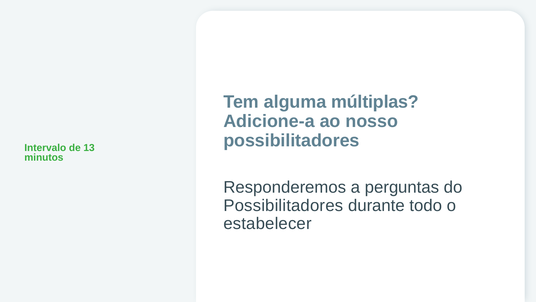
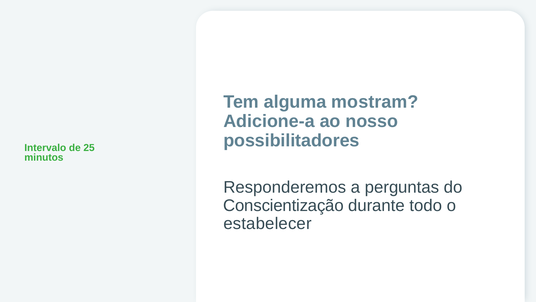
múltiplas: múltiplas -> mostram (375, 102)
13: 13 -> 25 (89, 148)
Possibilitadores: Possibilitadores -> Conscientização (284, 205)
